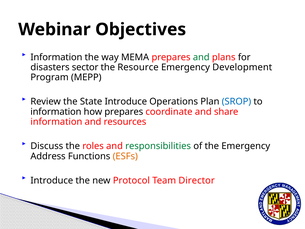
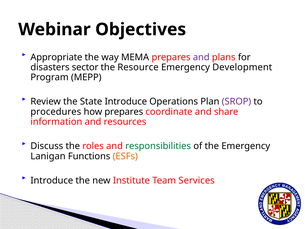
Information: Information -> Appropriate (56, 57)
and colour: green -> purple (201, 57)
SROP colour: blue -> purple (236, 102)
information: information -> procedures (56, 112)
Address: Address -> Lanigan (48, 156)
Protocol: Protocol -> Institute (131, 180)
Director: Director -> Services (197, 180)
